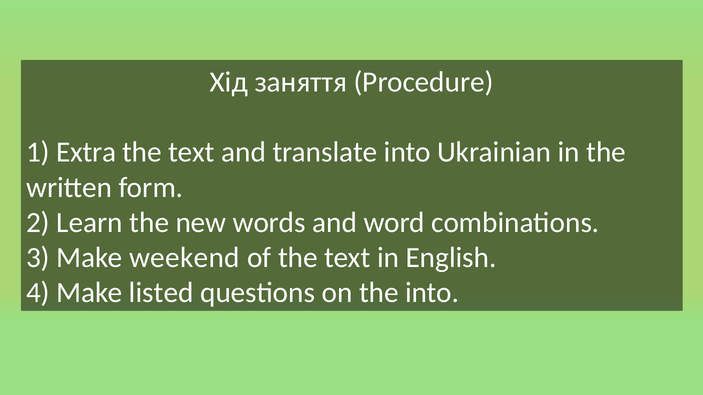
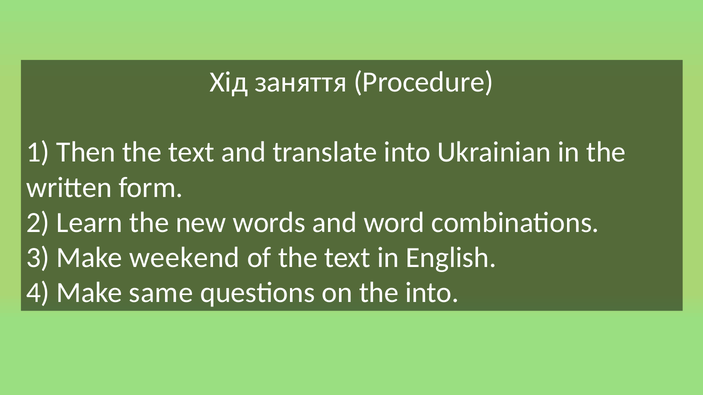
Extra: Extra -> Then (86, 152)
listed: listed -> same (161, 293)
